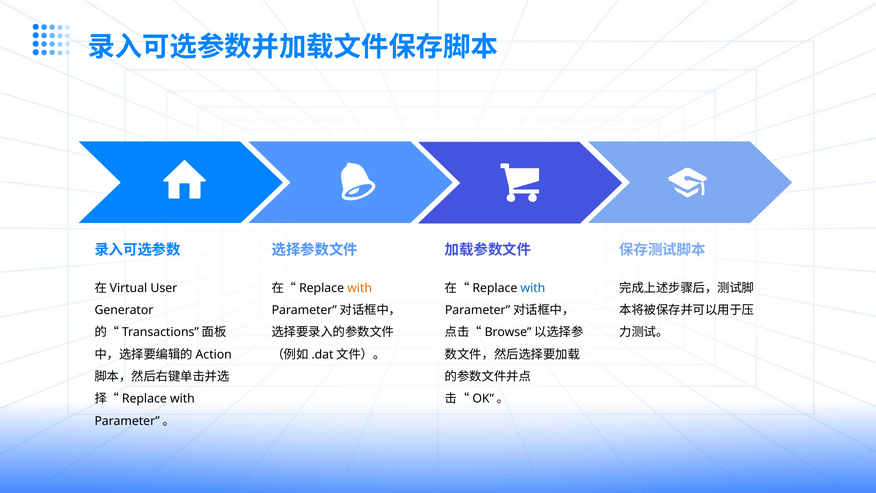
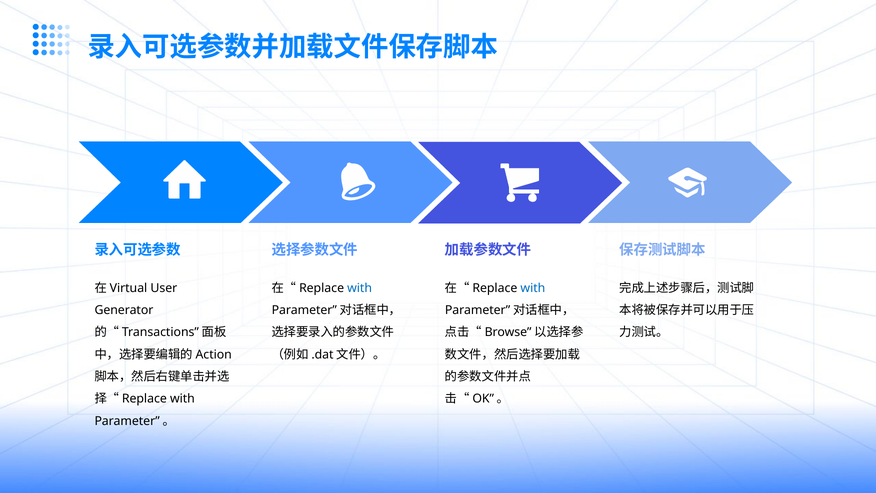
with colour: orange -> blue (360, 288)
